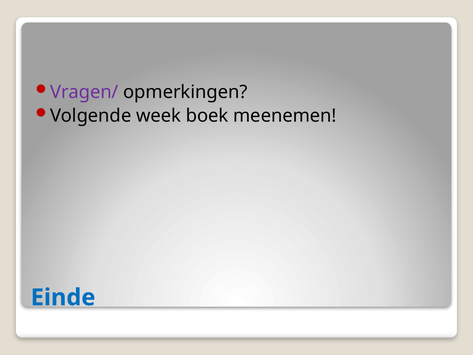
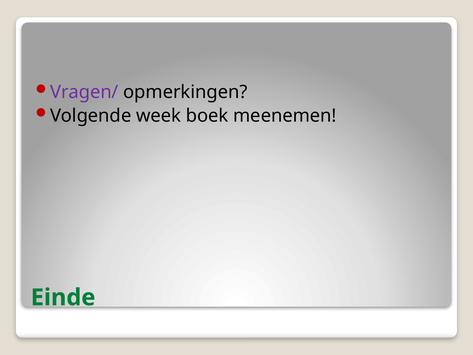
Einde colour: blue -> green (63, 297)
